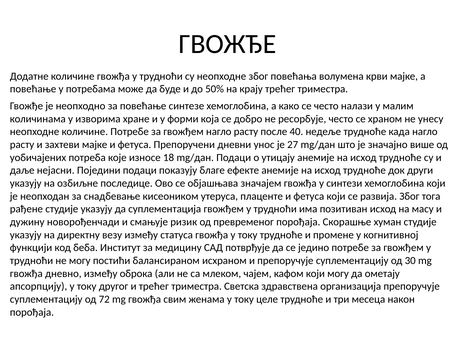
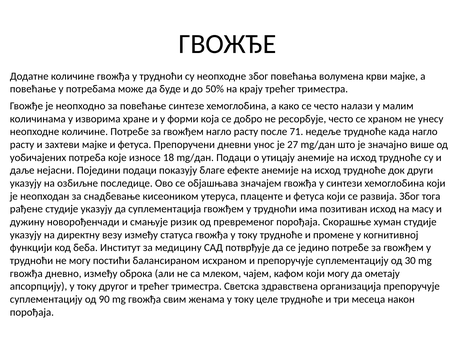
40: 40 -> 71 (296, 132)
72: 72 -> 90 (104, 299)
